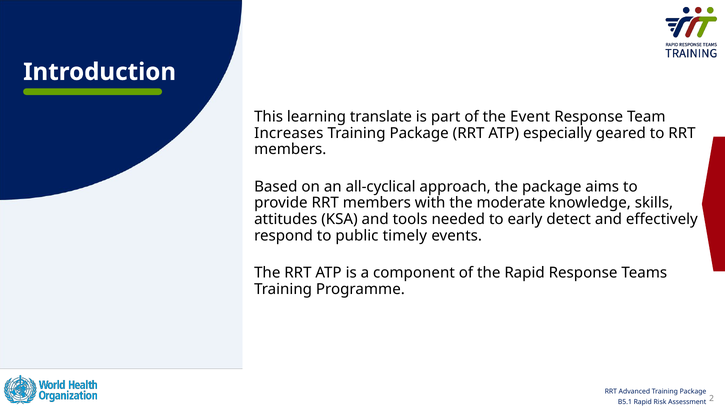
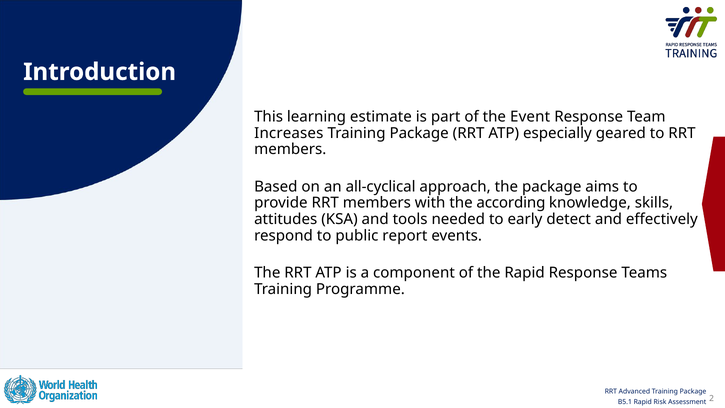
translate: translate -> estimate (381, 117)
moderate: moderate -> according (511, 203)
timely: timely -> report (405, 236)
